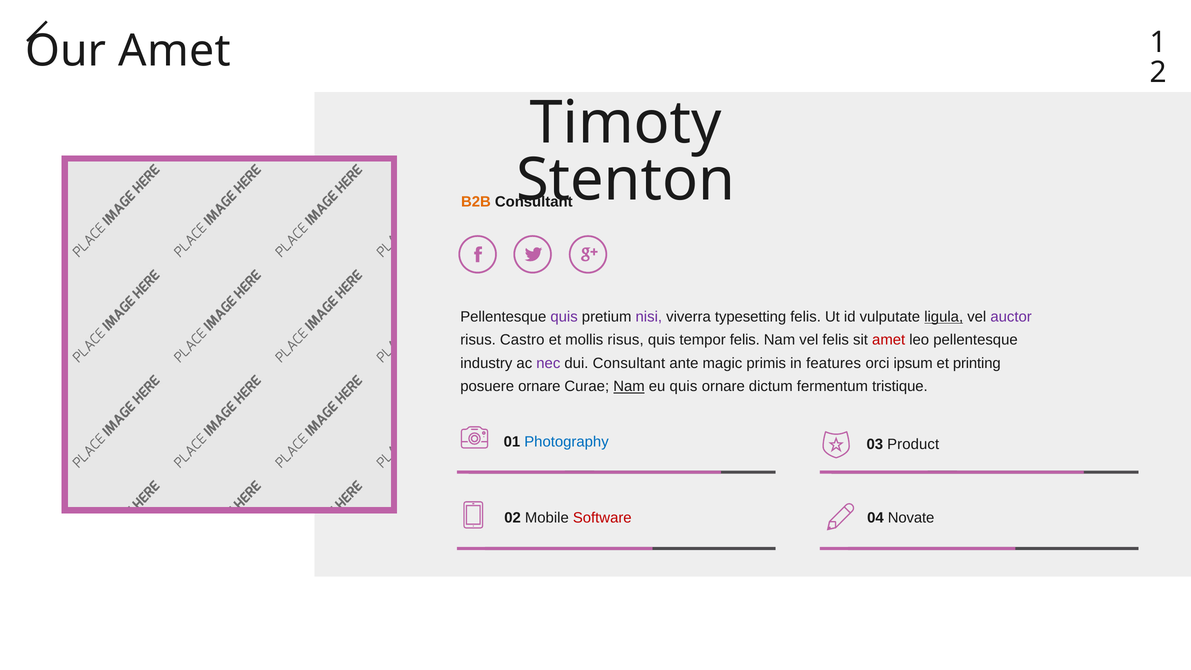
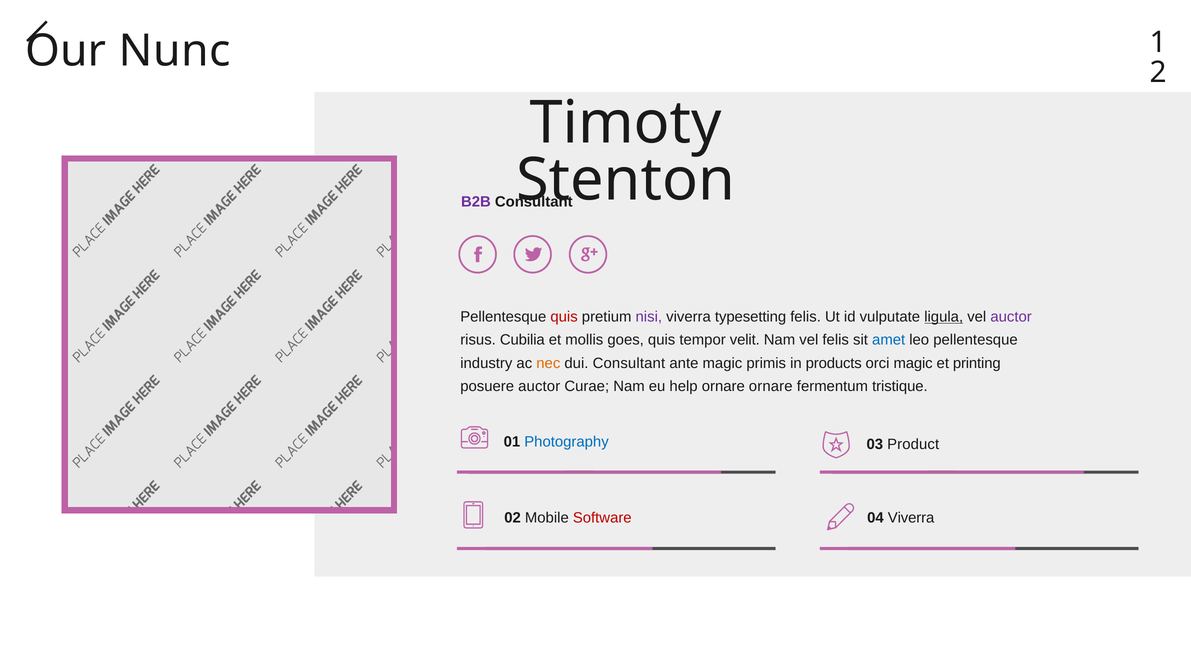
Our Amet: Amet -> Nunc (175, 51)
B2B colour: orange -> purple (476, 202)
quis colour: purple -> red (564, 317)
Castro: Castro -> Cubilia (522, 340)
mollis risus: risus -> goes (626, 340)
tempor felis: felis -> velit (745, 340)
amet colour: red -> blue (889, 340)
nec colour: purple -> orange (548, 363)
features: features -> products (834, 363)
orci ipsum: ipsum -> magic (913, 363)
posuere ornare: ornare -> auctor (539, 386)
Nam underline: present -> none (629, 386)
eu quis: quis -> help (684, 386)
ornare dictum: dictum -> ornare (771, 386)
04 Novate: Novate -> Viverra (911, 518)
